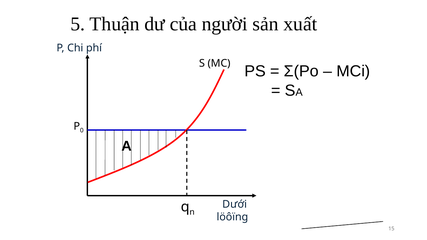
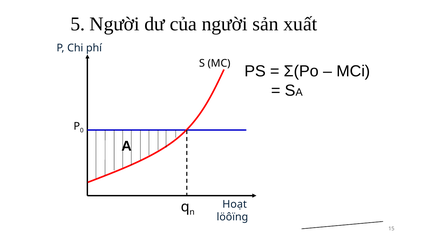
5 Thuận: Thuận -> Người (115, 24)
Dưới: Dưới -> Hoạt (235, 204)
